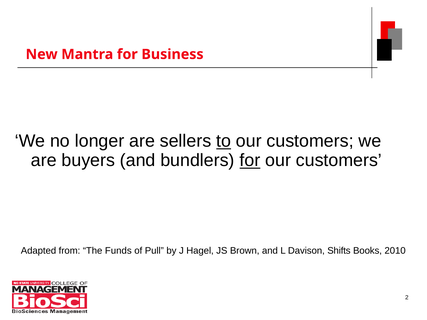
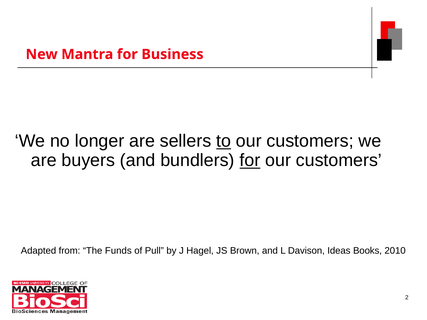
Shifts: Shifts -> Ideas (339, 251)
